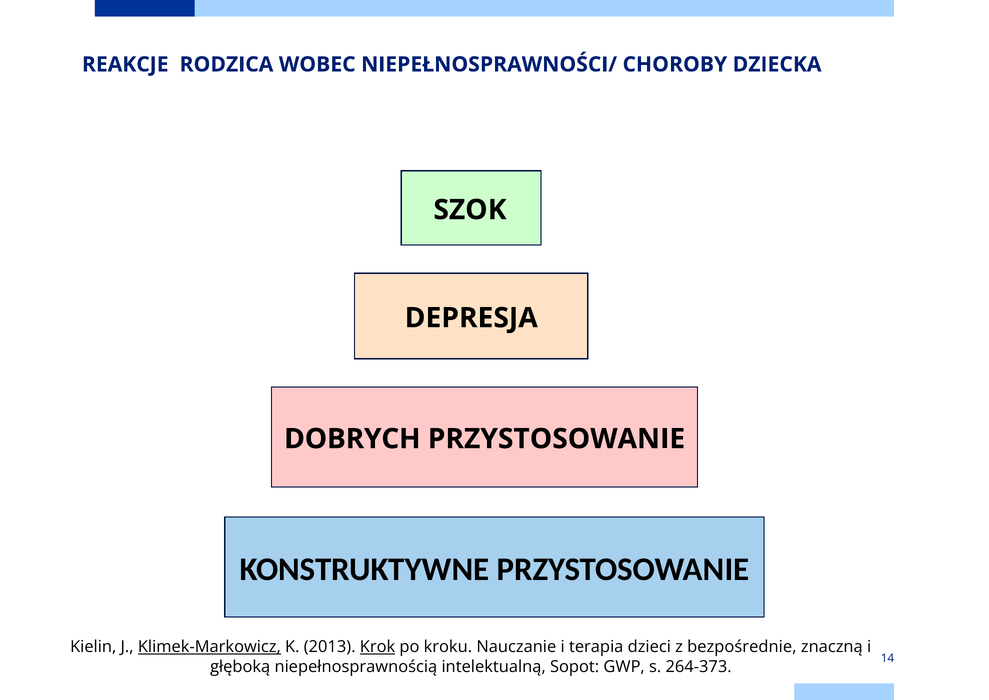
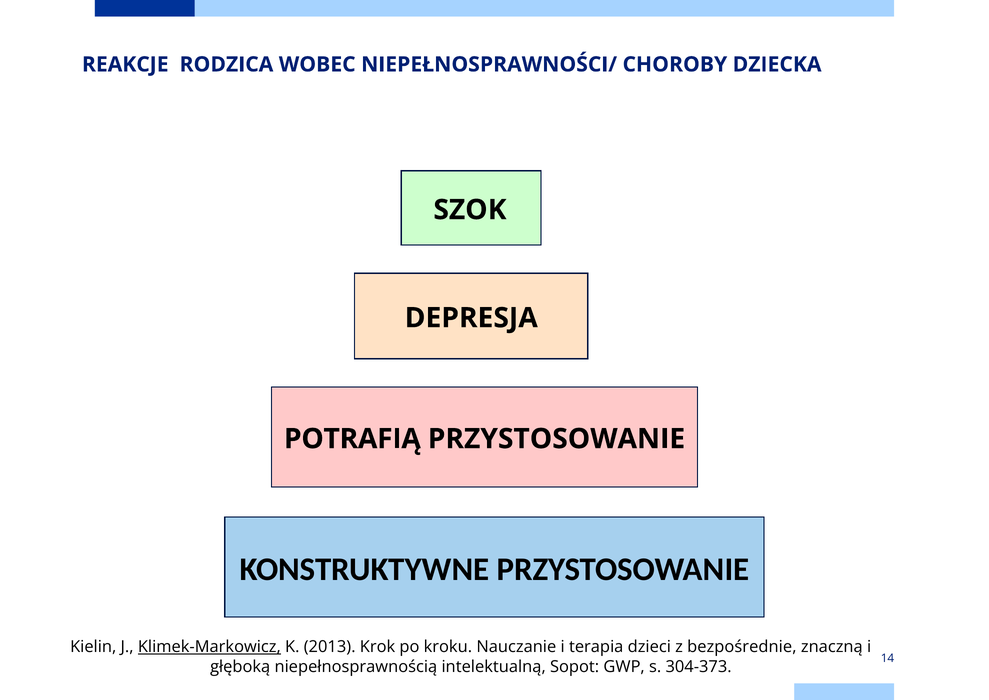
DOBRYCH: DOBRYCH -> POTRAFIĄ (352, 438)
Krok underline: present -> none (377, 646)
264-373: 264-373 -> 304-373 (699, 666)
